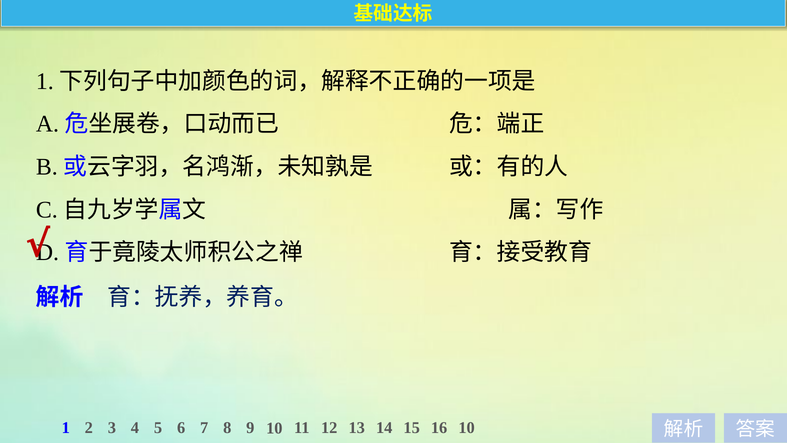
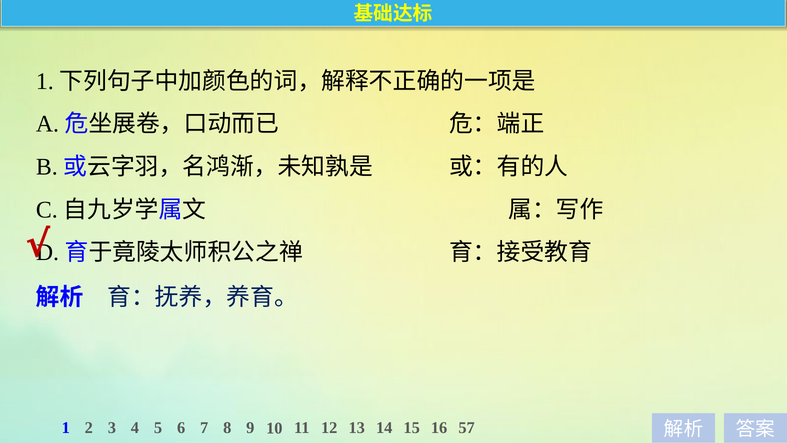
16 10: 10 -> 57 (467, 428)
